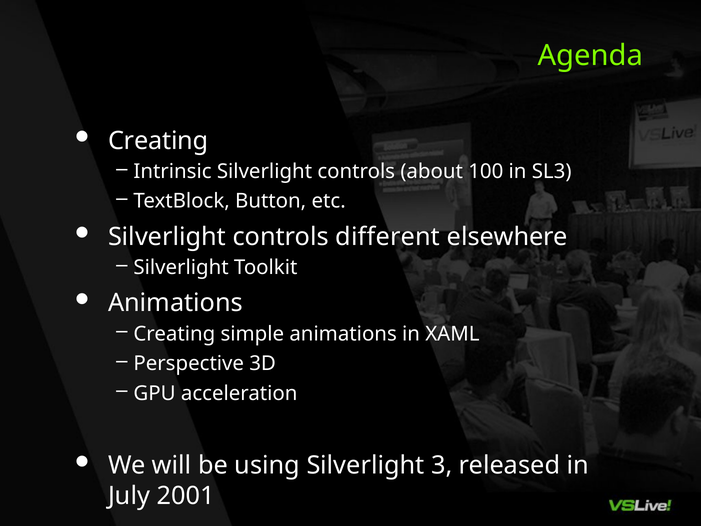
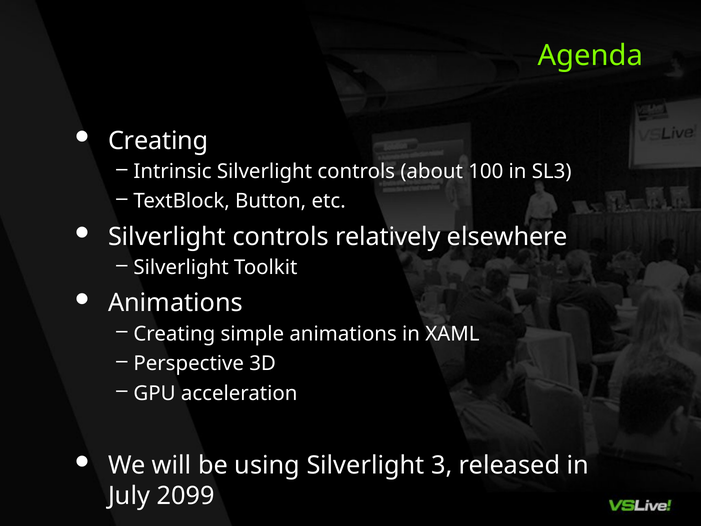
different: different -> relatively (388, 237)
2001: 2001 -> 2099 (186, 496)
